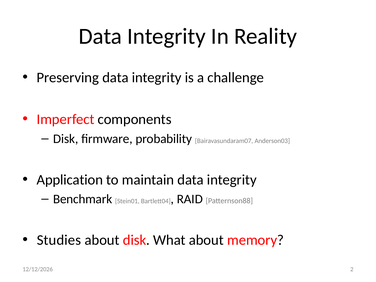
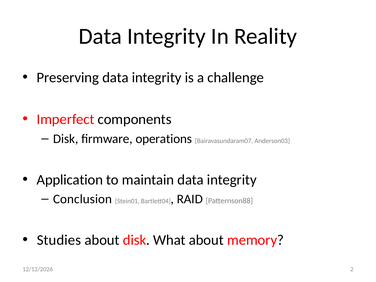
probability: probability -> operations (164, 139)
Benchmark: Benchmark -> Conclusion (83, 199)
